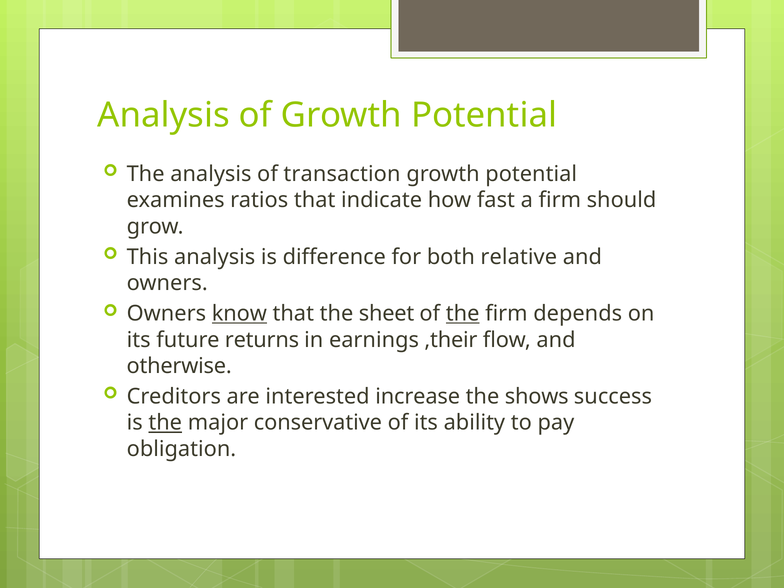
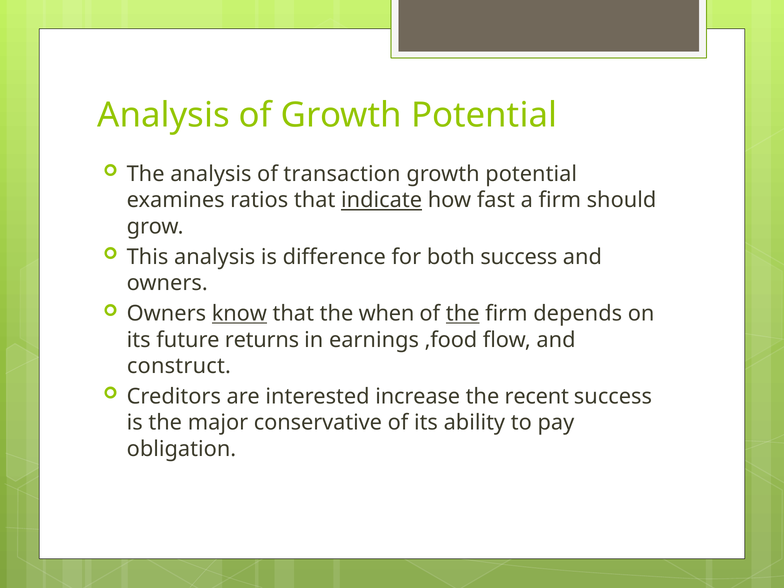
indicate underline: none -> present (382, 200)
both relative: relative -> success (519, 257)
sheet: sheet -> when (387, 314)
,their: ,their -> ,food (451, 340)
otherwise: otherwise -> construct (179, 366)
shows: shows -> recent (537, 397)
the underline: present -> none (165, 423)
